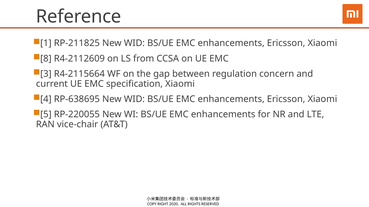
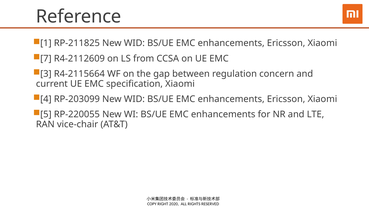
8: 8 -> 7 (46, 59)
RP-638695: RP-638695 -> RP-203099 (77, 99)
